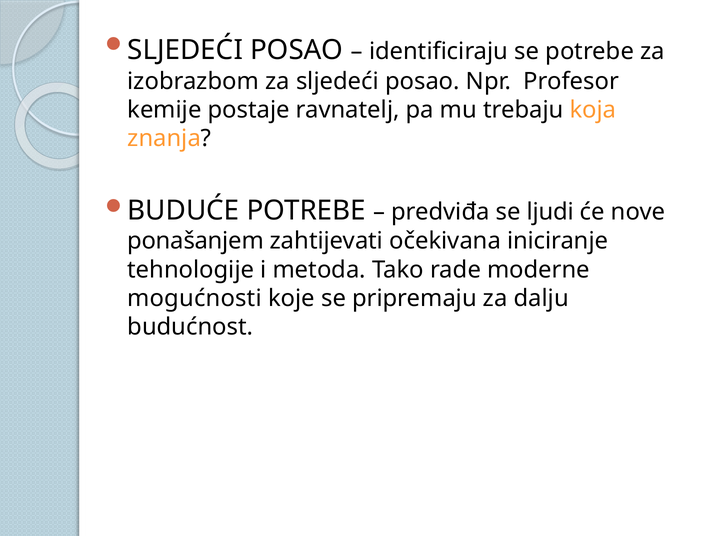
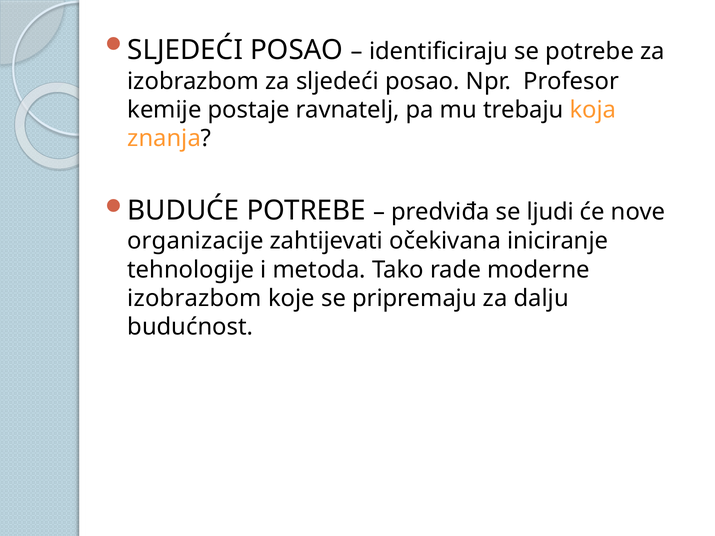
ponašanjem: ponašanjem -> organizacije (195, 241)
mogućnosti: mogućnosti -> izobrazbom (195, 298)
